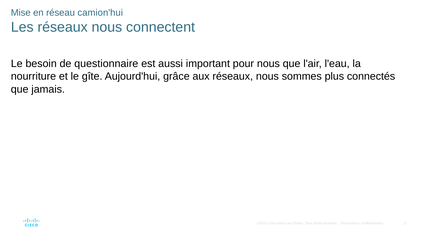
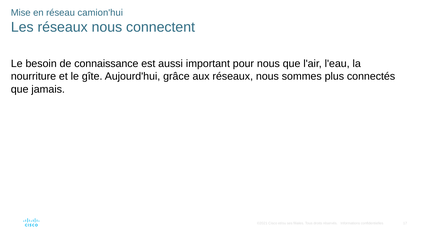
questionnaire: questionnaire -> connaissance (106, 64)
